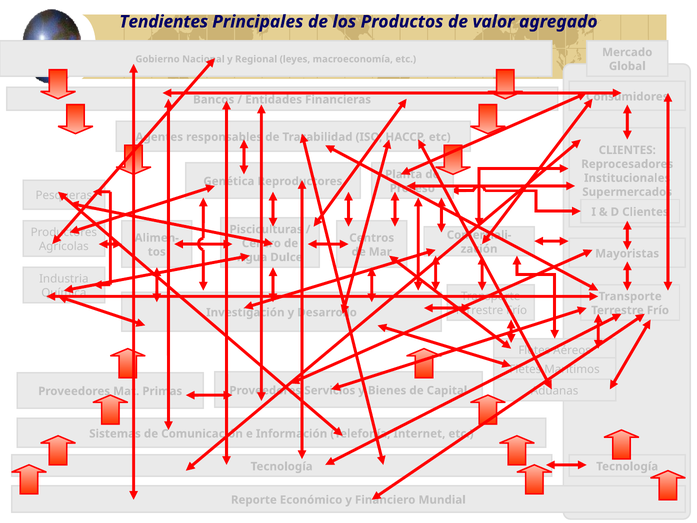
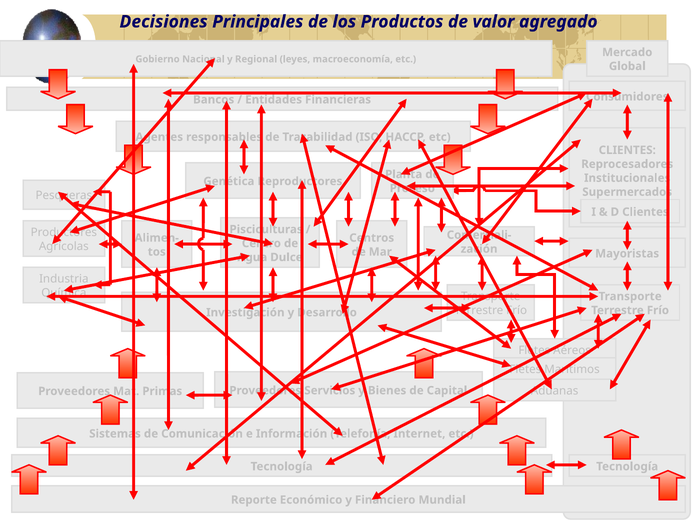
Tendientes: Tendientes -> Decisiones (164, 22)
